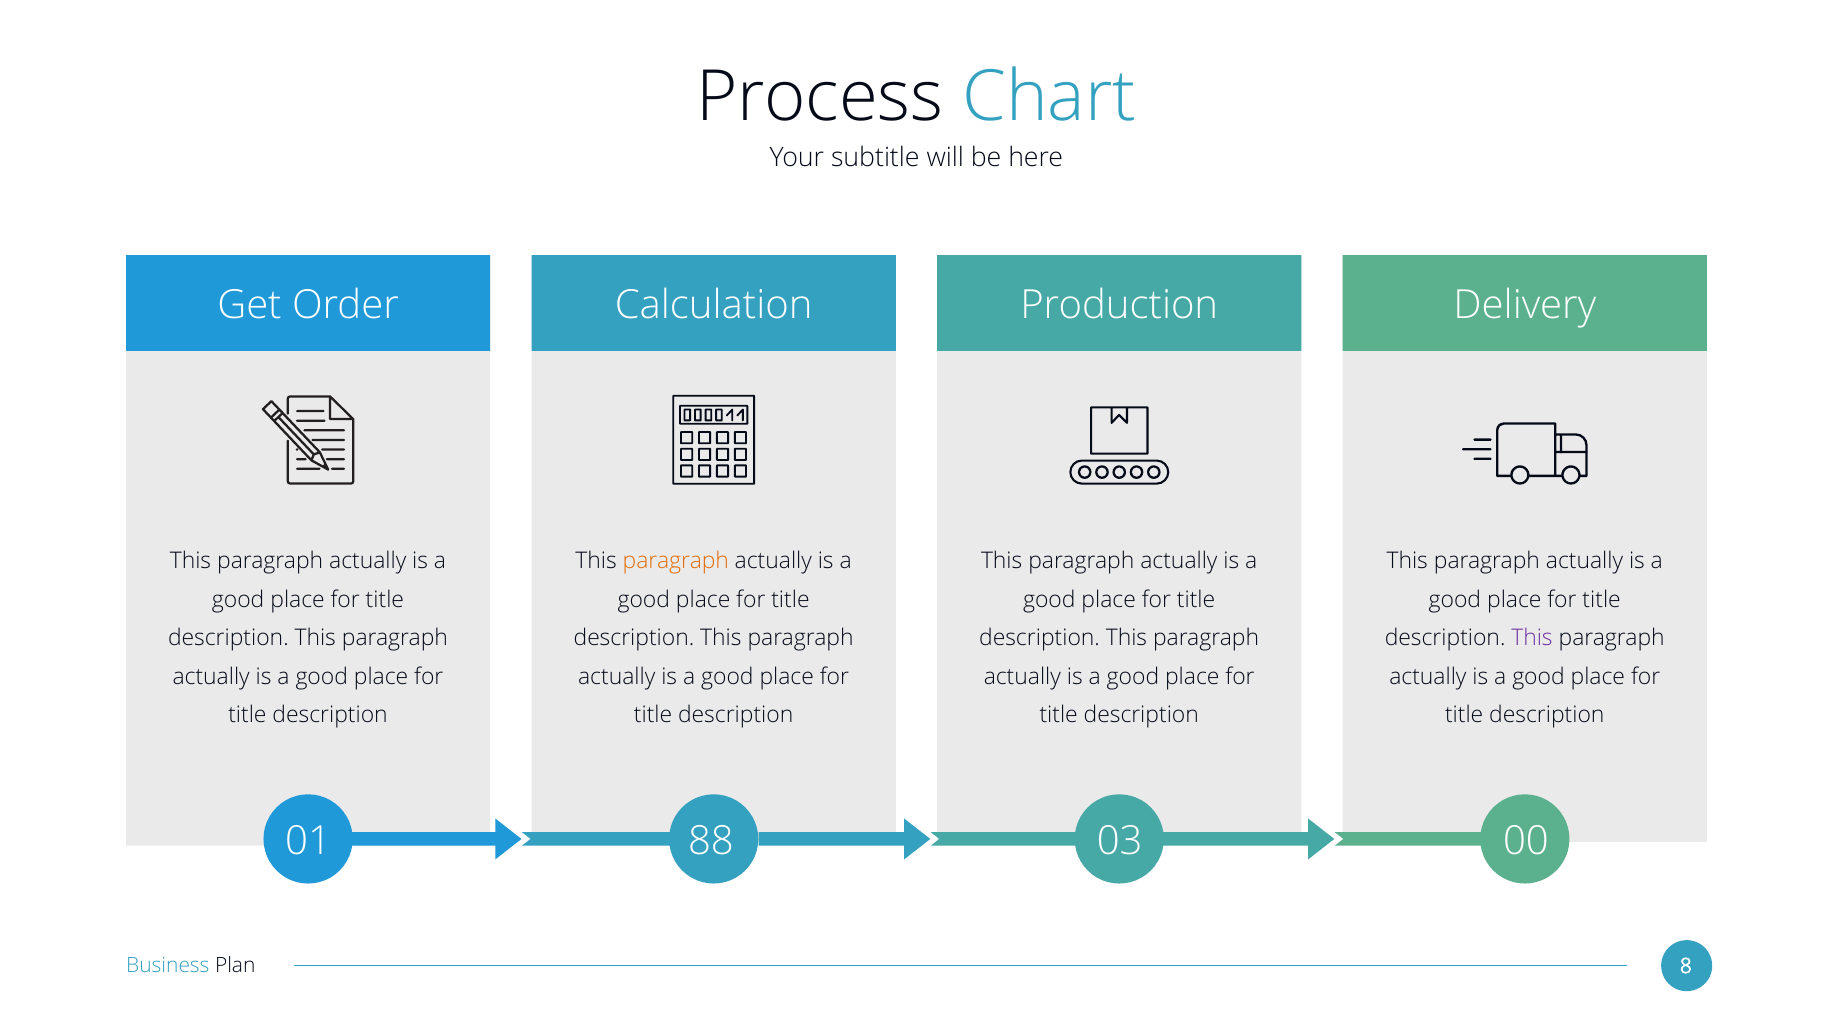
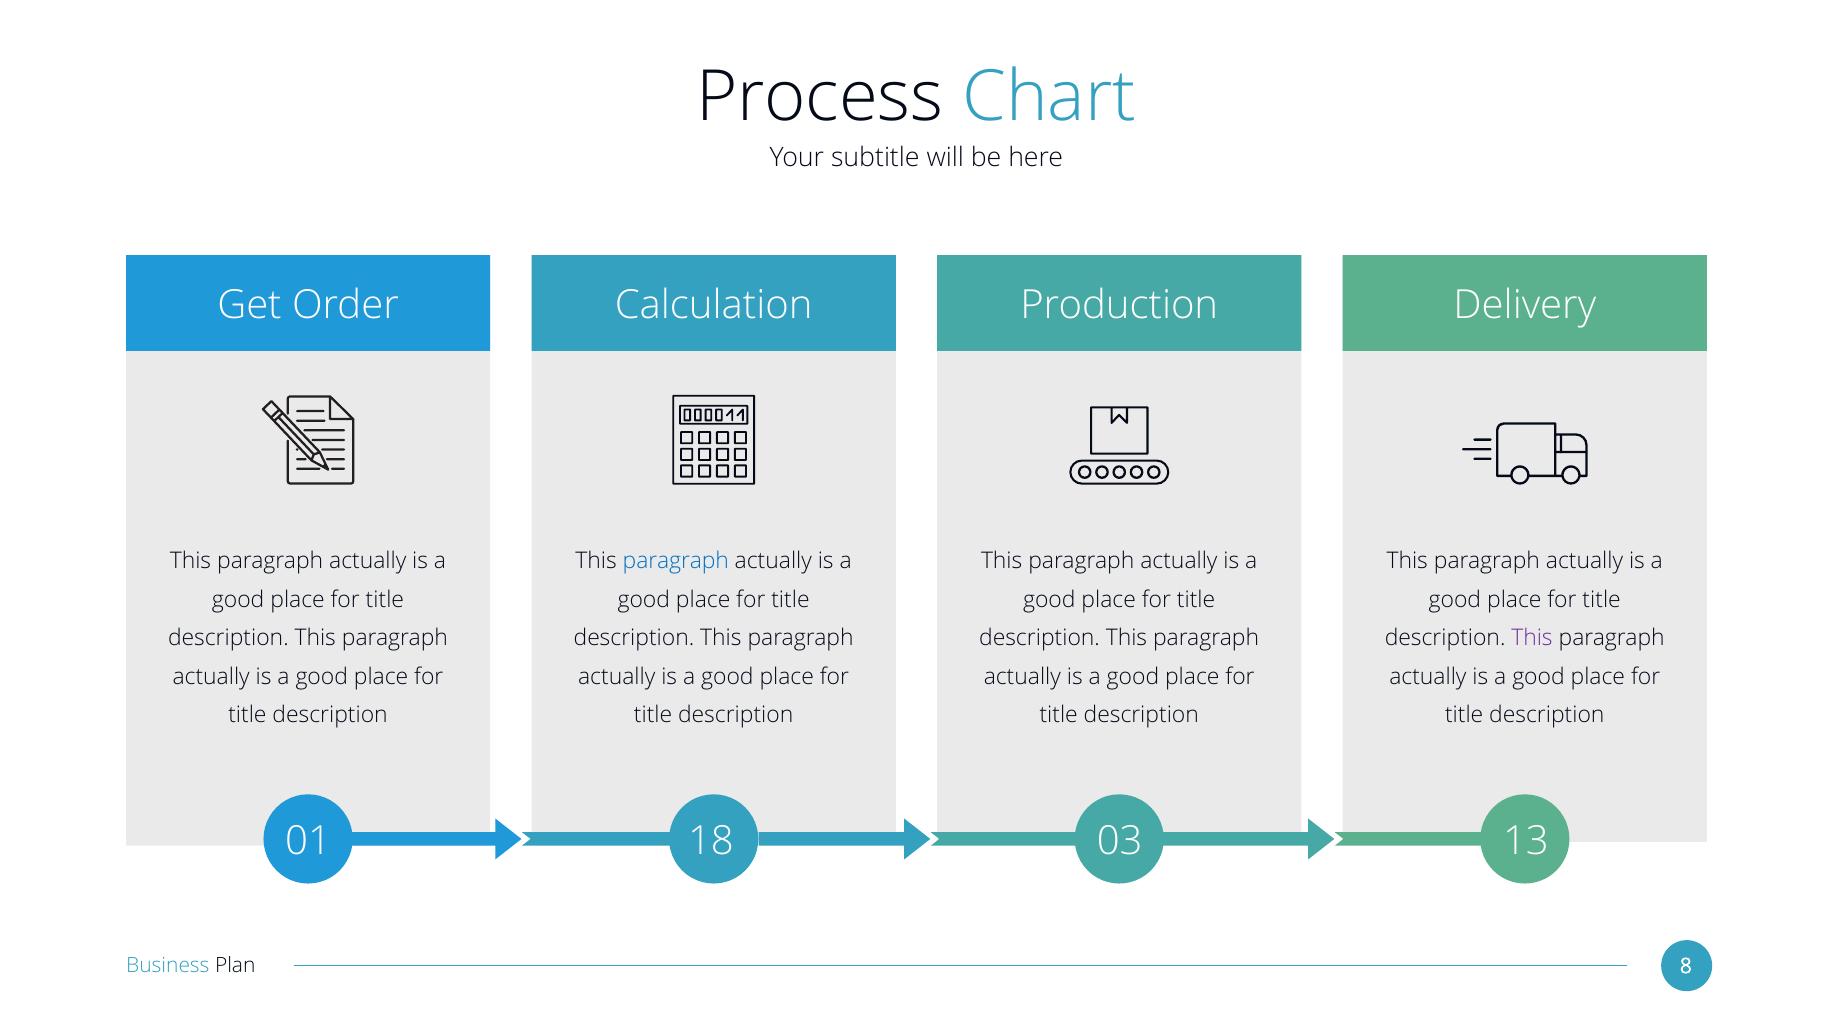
paragraph colour: orange -> blue (676, 561)
88: 88 -> 18 (711, 842)
00: 00 -> 13 (1526, 842)
